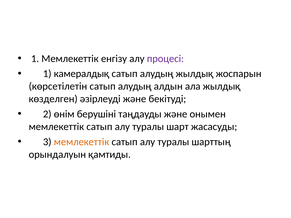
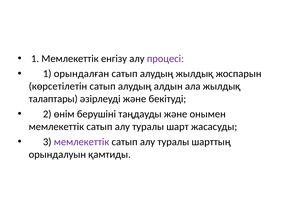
камералдық: камералдық -> орындалған (81, 74)
көзделген: көзделген -> талаптары (53, 99)
мемлекеттік colour: orange -> purple (82, 142)
